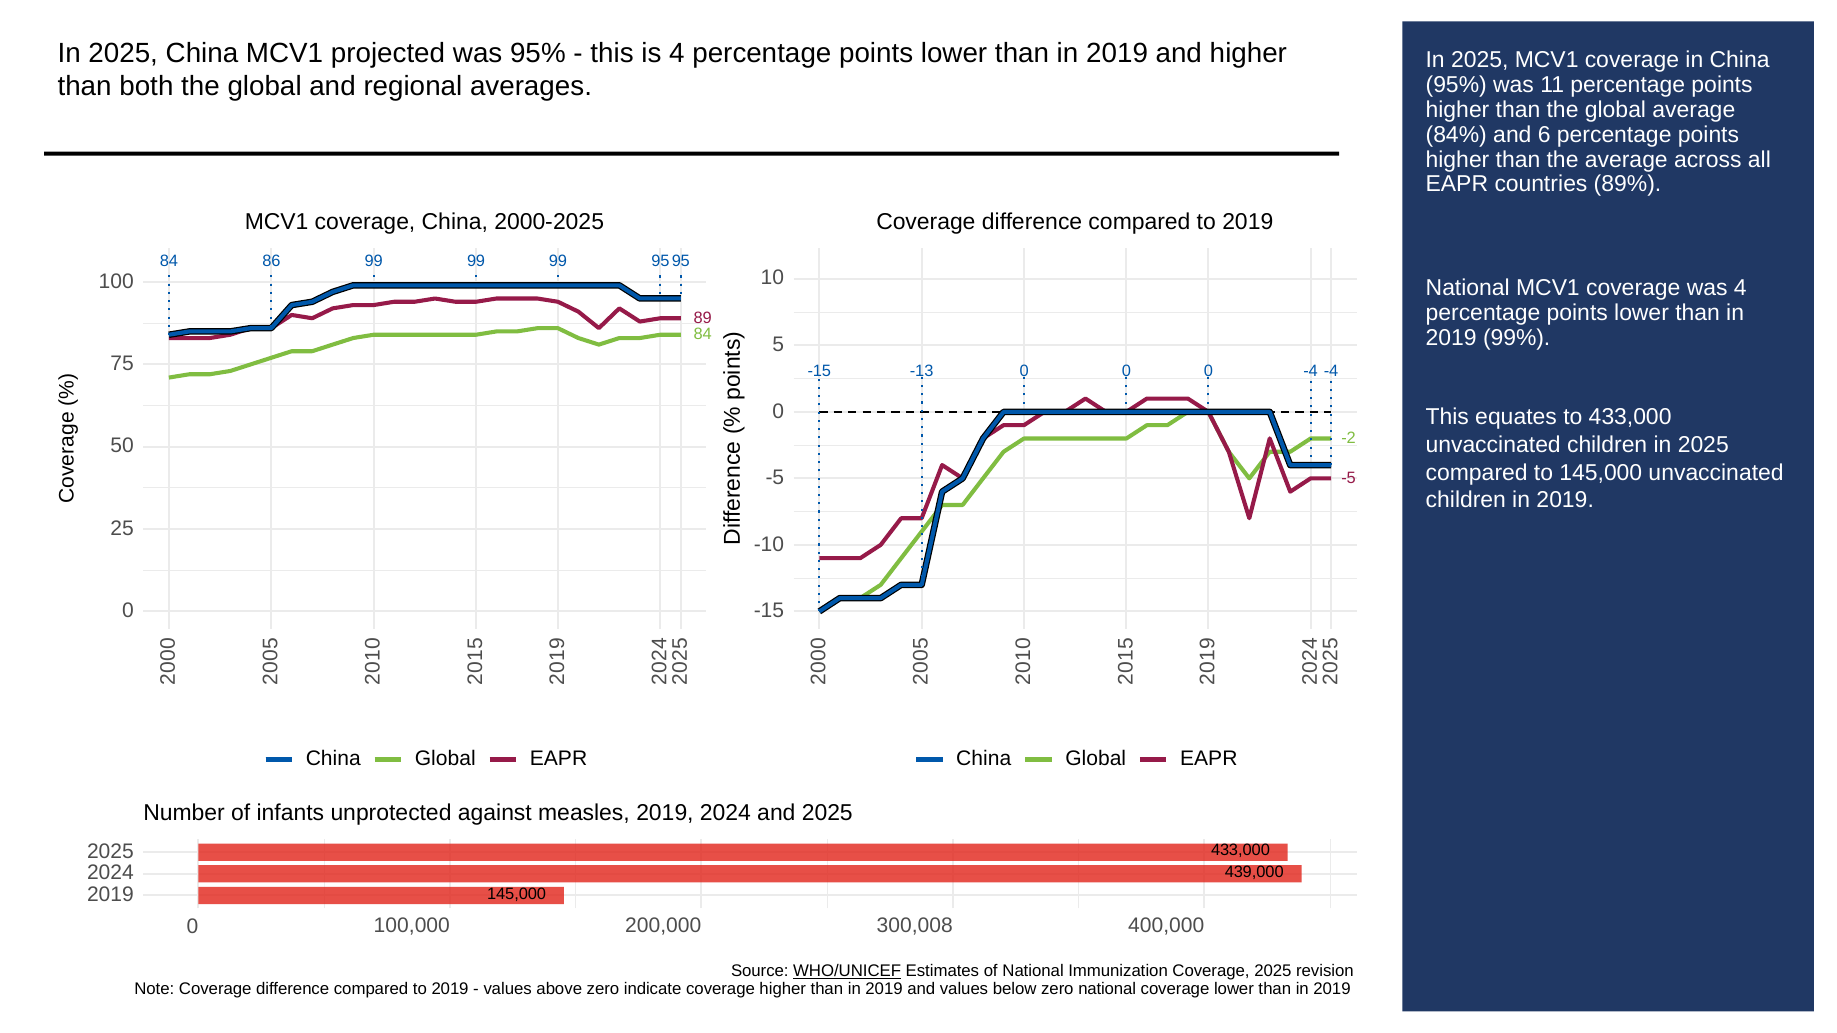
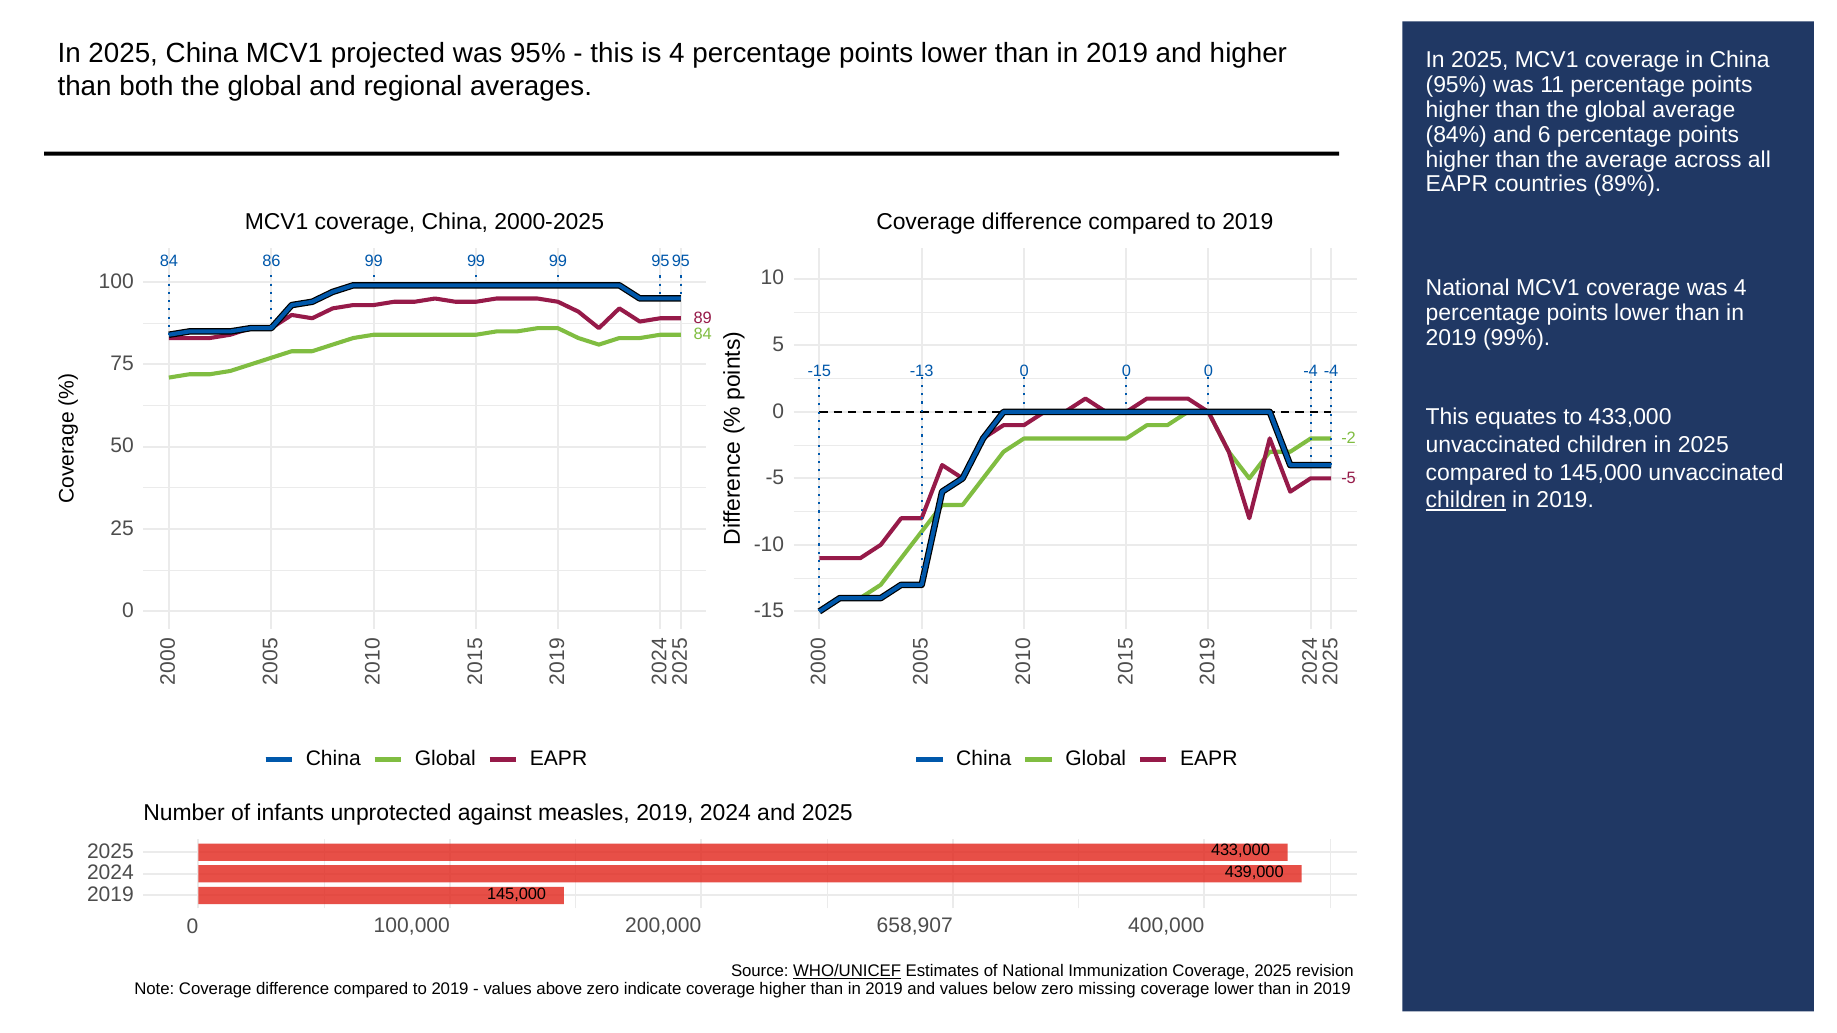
children underline: none -> present (1466, 500)
300,008: 300,008 -> 658,907 (915, 926)
zero national: national -> missing (1107, 989)
